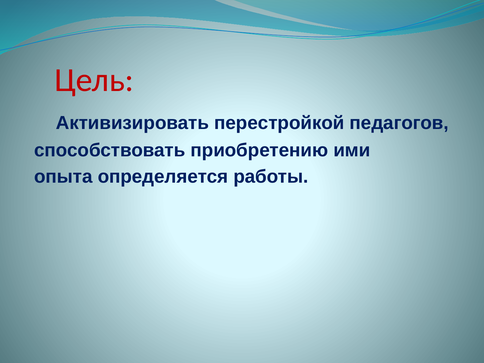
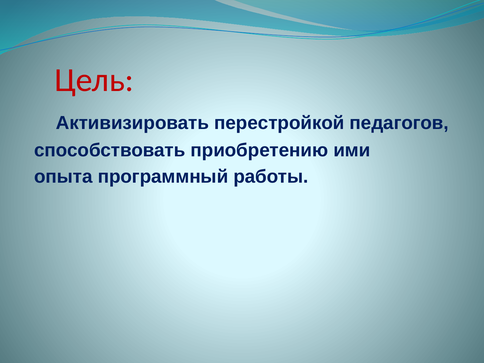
определяется: определяется -> программный (163, 177)
